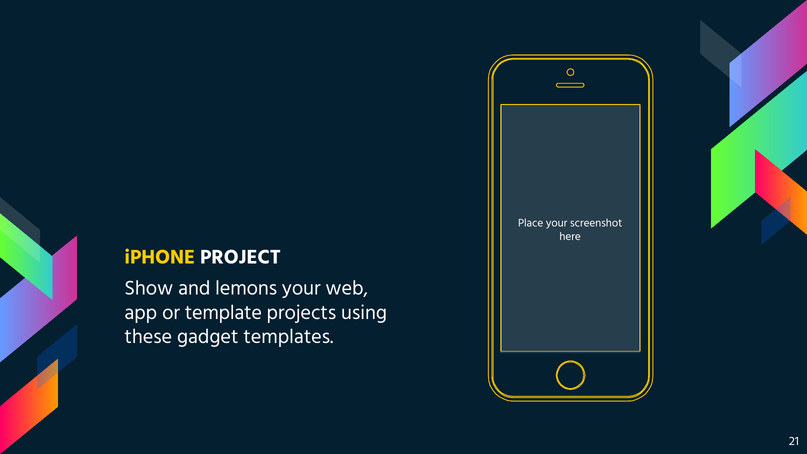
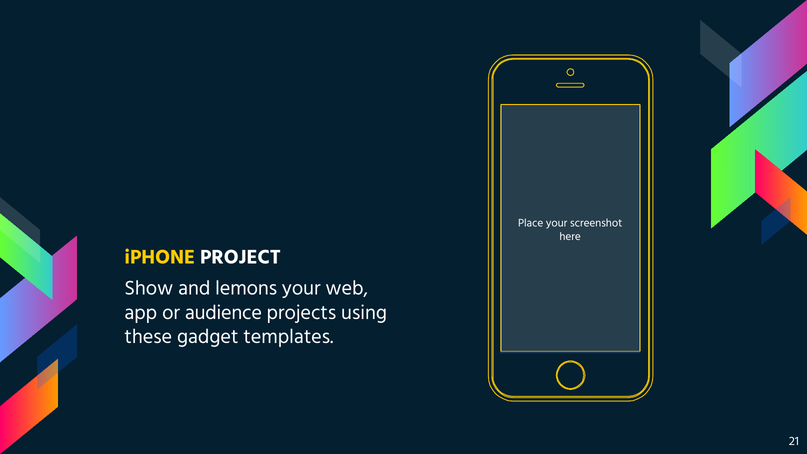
template: template -> audience (223, 312)
